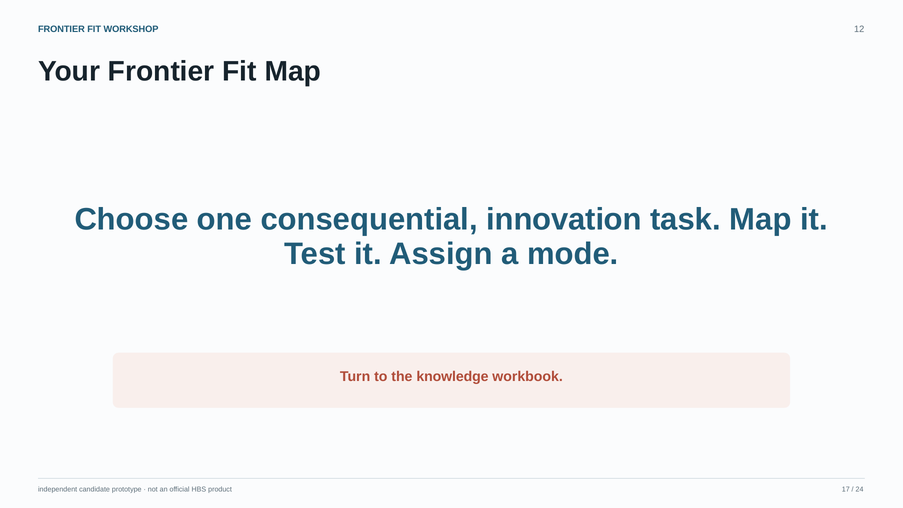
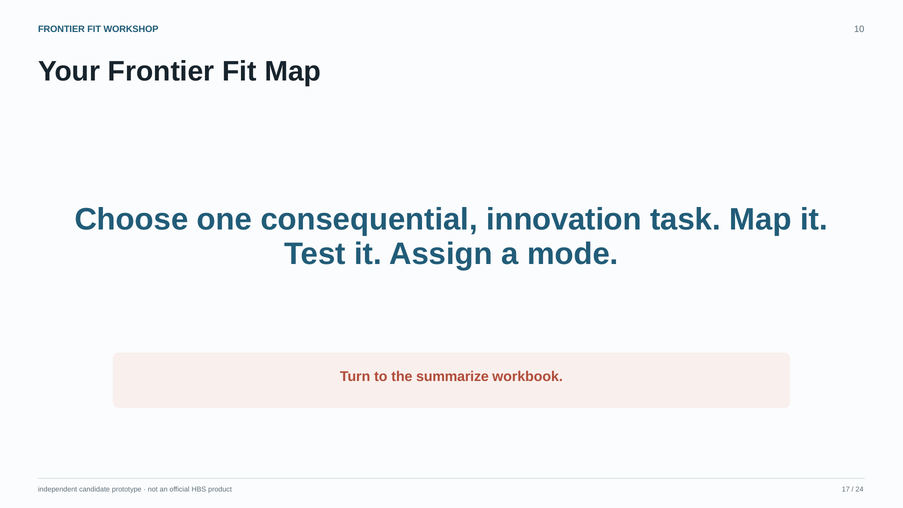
12: 12 -> 10 (859, 29)
knowledge: knowledge -> summarize (452, 376)
